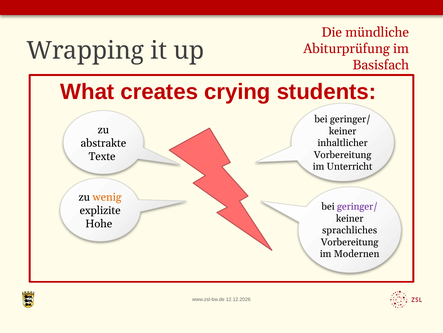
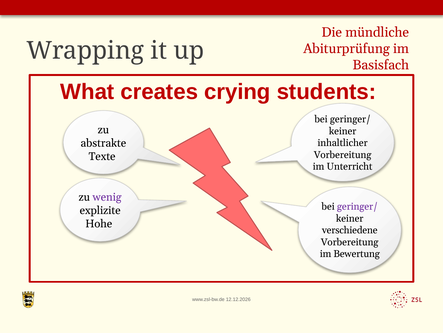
wenig colour: orange -> purple (107, 197)
sprachliches: sprachliches -> verschiedene (350, 230)
Modernen: Modernen -> Bewertung (357, 254)
